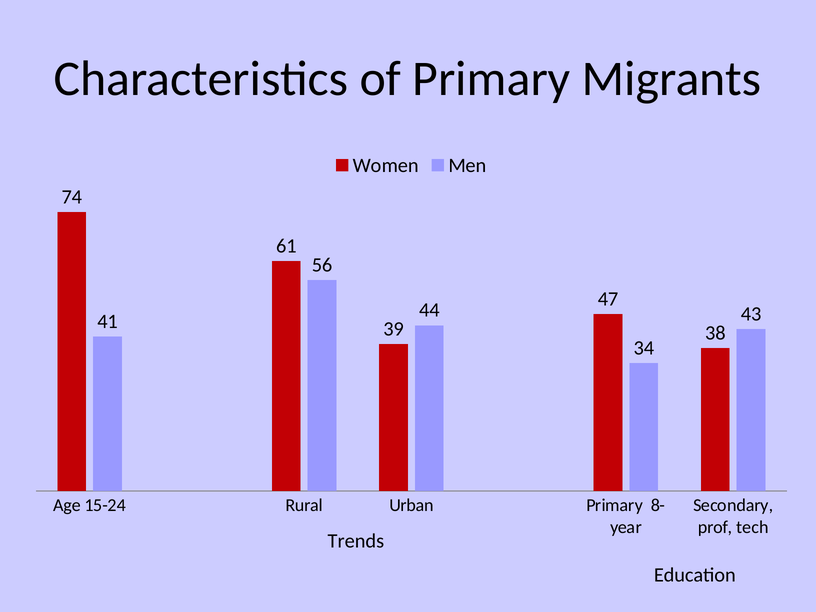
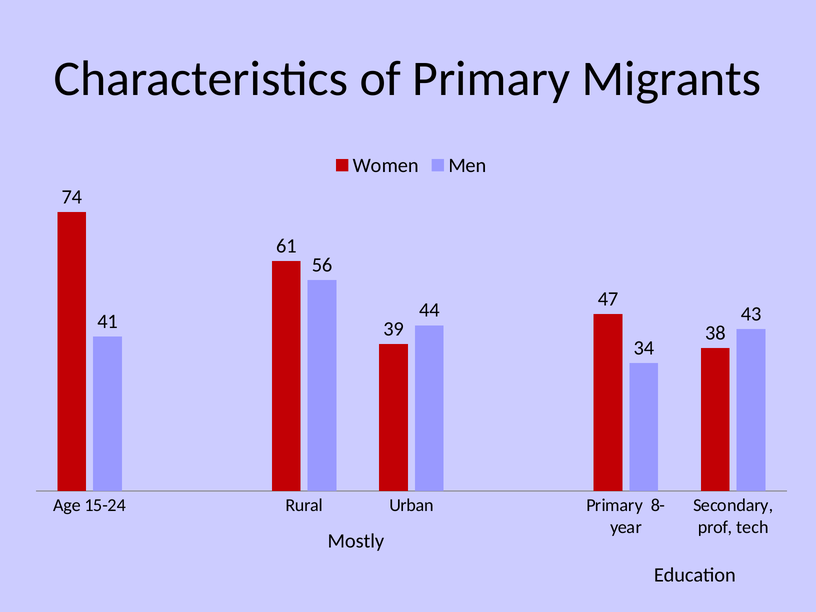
Trends: Trends -> Mostly (356, 541)
